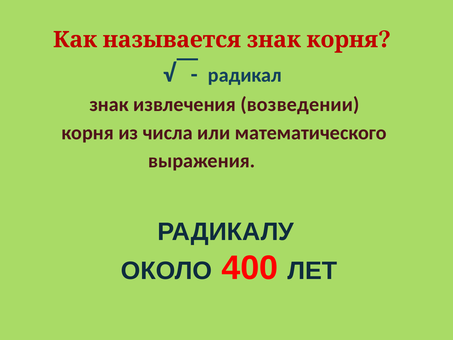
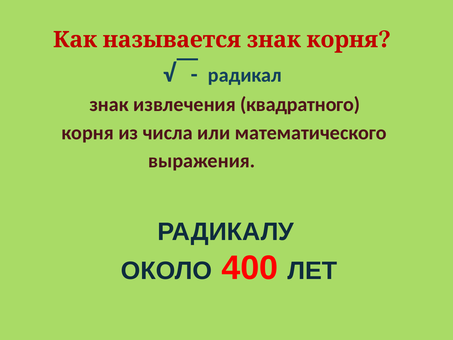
возведении: возведении -> квадратного (300, 104)
